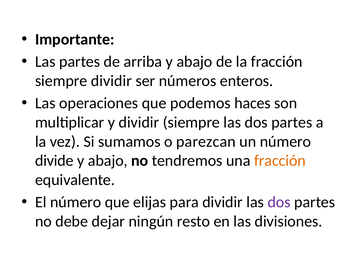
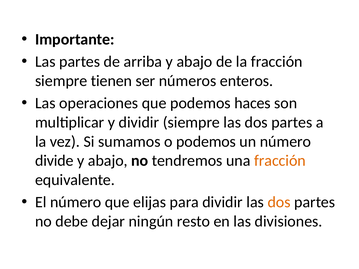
siempre dividir: dividir -> tienen (111, 81)
o parezcan: parezcan -> podemos (206, 142)
dos colour: purple -> orange (279, 202)
